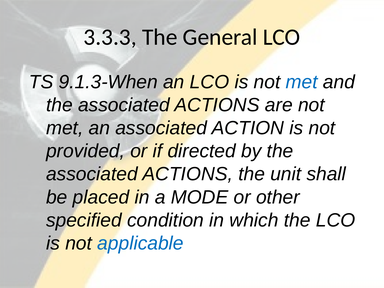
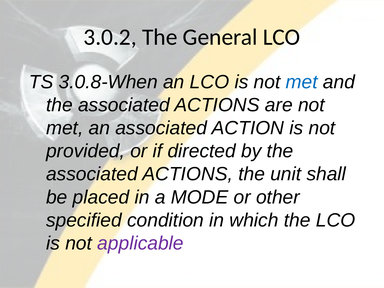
3.3.3: 3.3.3 -> 3.0.2 (110, 37)
9.1.3-When: 9.1.3-When -> 3.0.8-When (108, 82)
applicable colour: blue -> purple (140, 243)
